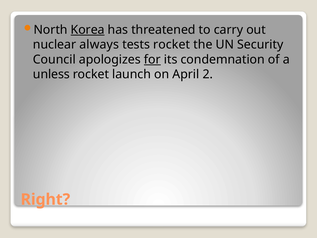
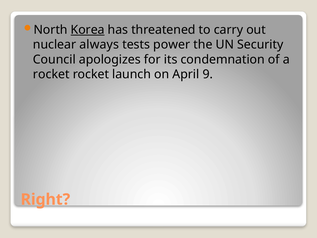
tests rocket: rocket -> power (172, 45)
for underline: present -> none (152, 59)
unless: unless -> rocket (51, 74)
2: 2 -> 9 (208, 74)
